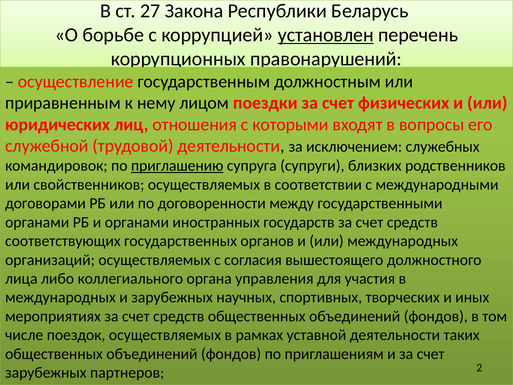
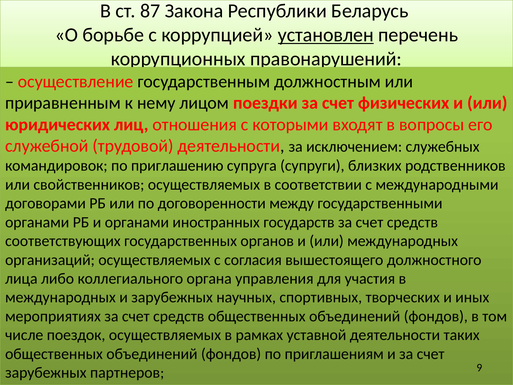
27: 27 -> 87 (150, 11)
приглашению underline: present -> none (177, 166)
2: 2 -> 9 (479, 368)
